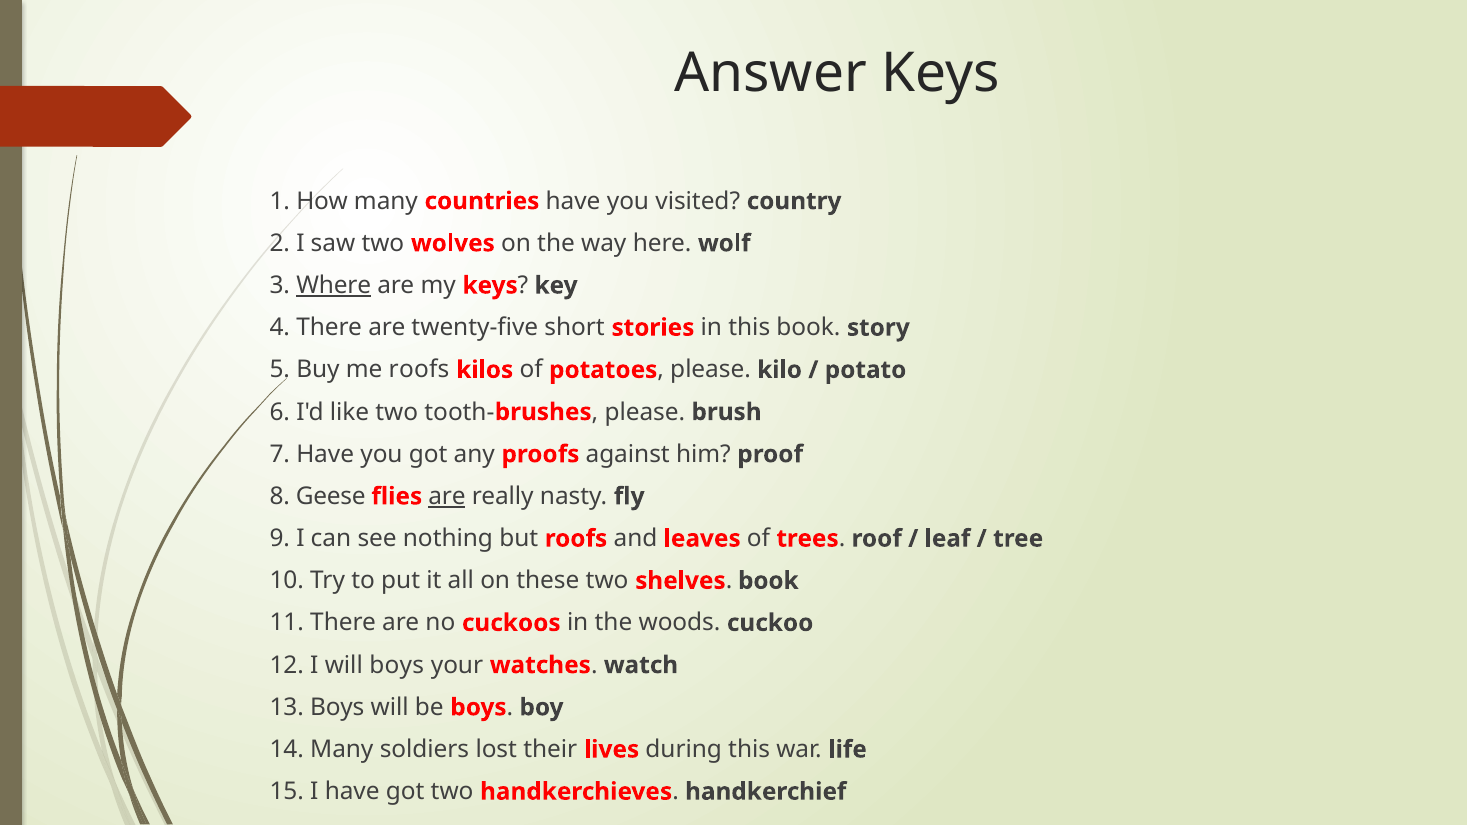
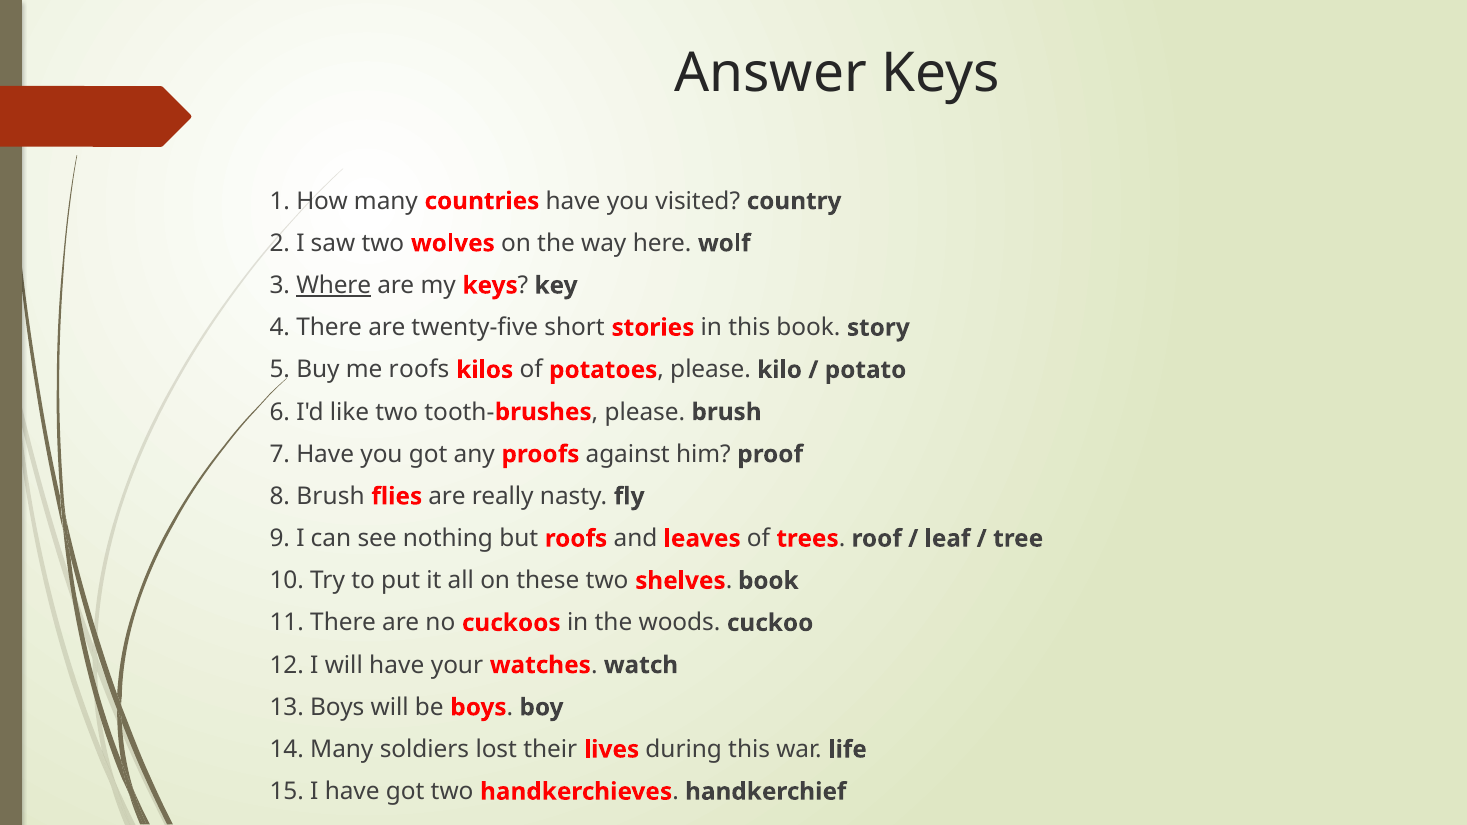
8 Geese: Geese -> Brush (331, 496)
are underline: present -> none (447, 496)
will boys: boys -> have (397, 665)
